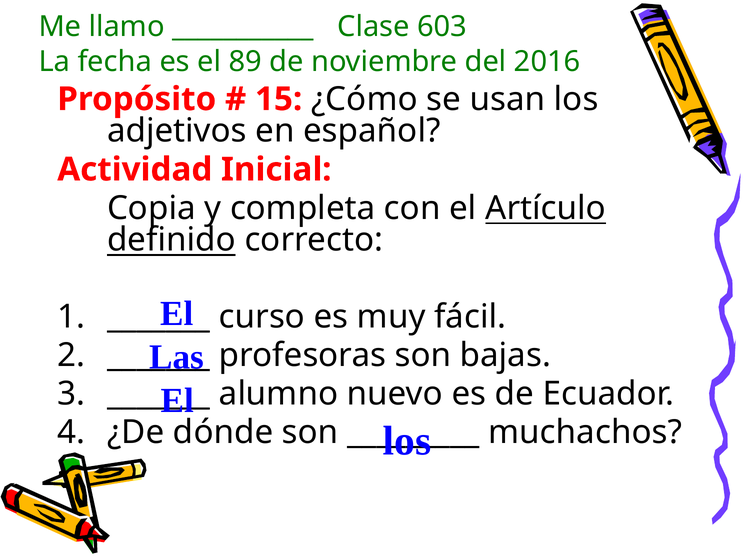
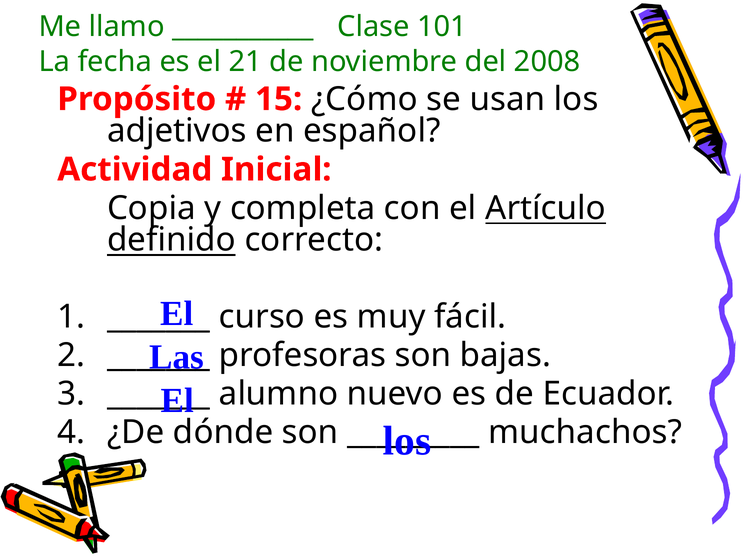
603: 603 -> 101 (442, 27)
89: 89 -> 21 (245, 62)
2016: 2016 -> 2008 (547, 62)
